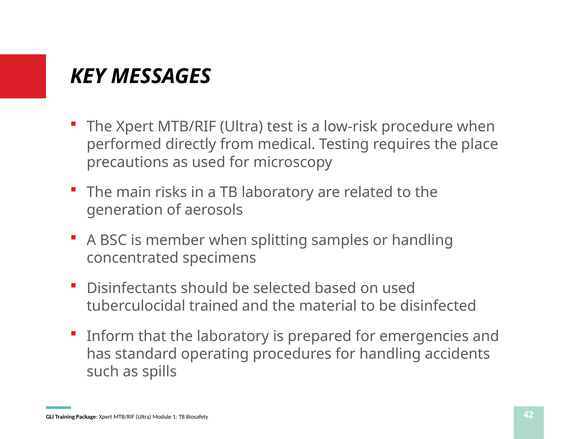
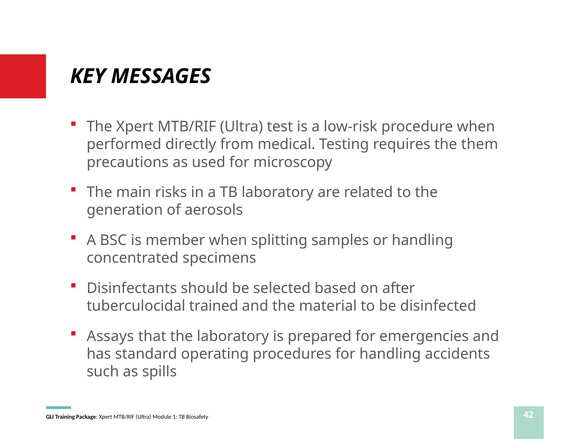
place: place -> them (480, 145)
on used: used -> after (399, 289)
Inform: Inform -> Assays (110, 337)
